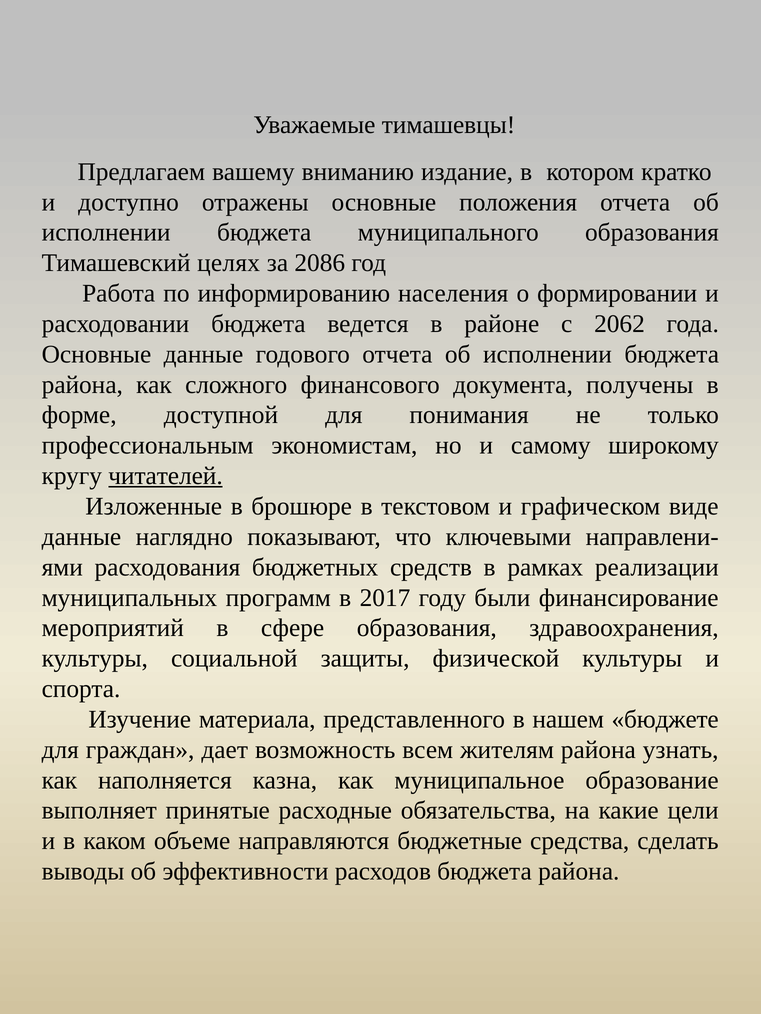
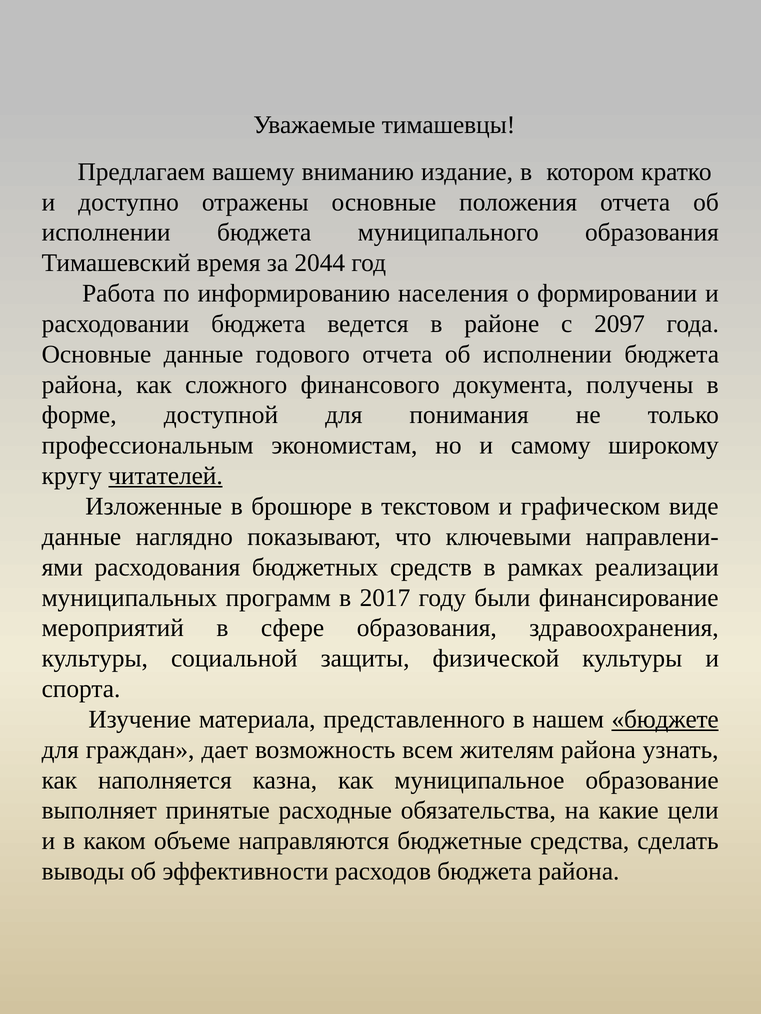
целях: целях -> время (229, 263)
2086: 2086 -> 2044 (320, 263)
2062: 2062 -> 2097 (619, 324)
бюджете underline: none -> present (665, 720)
